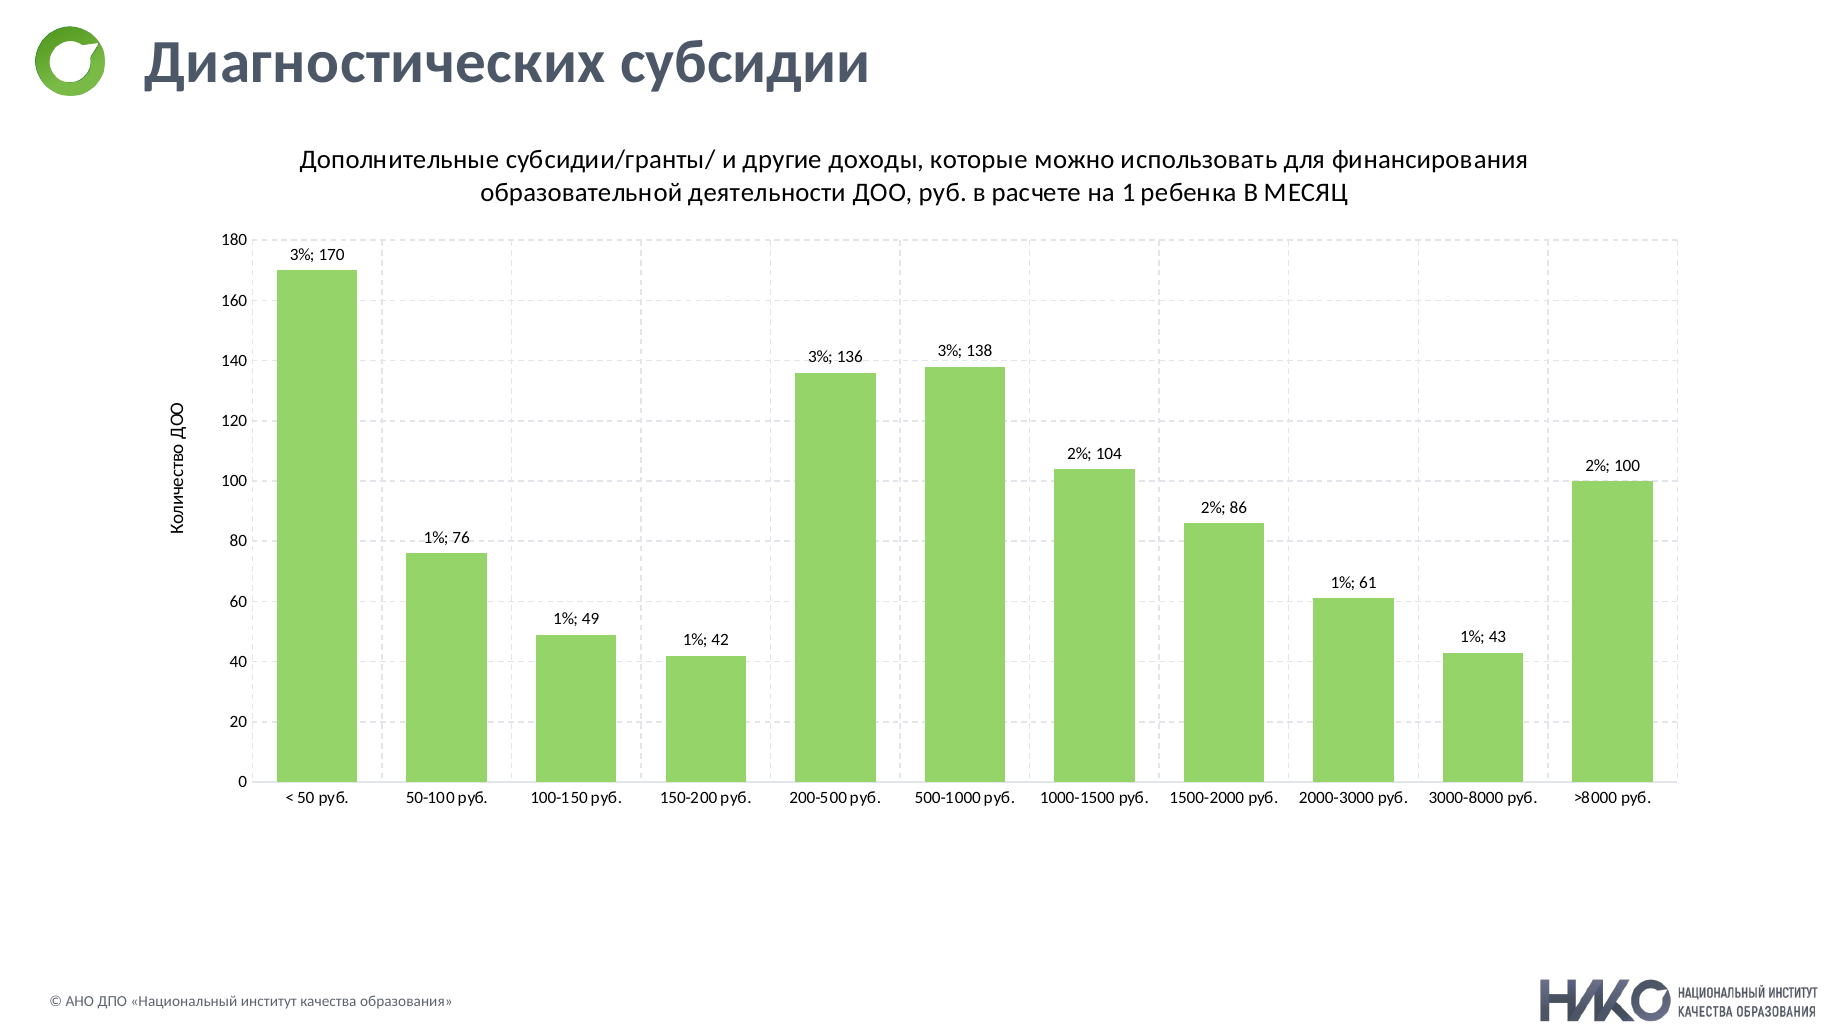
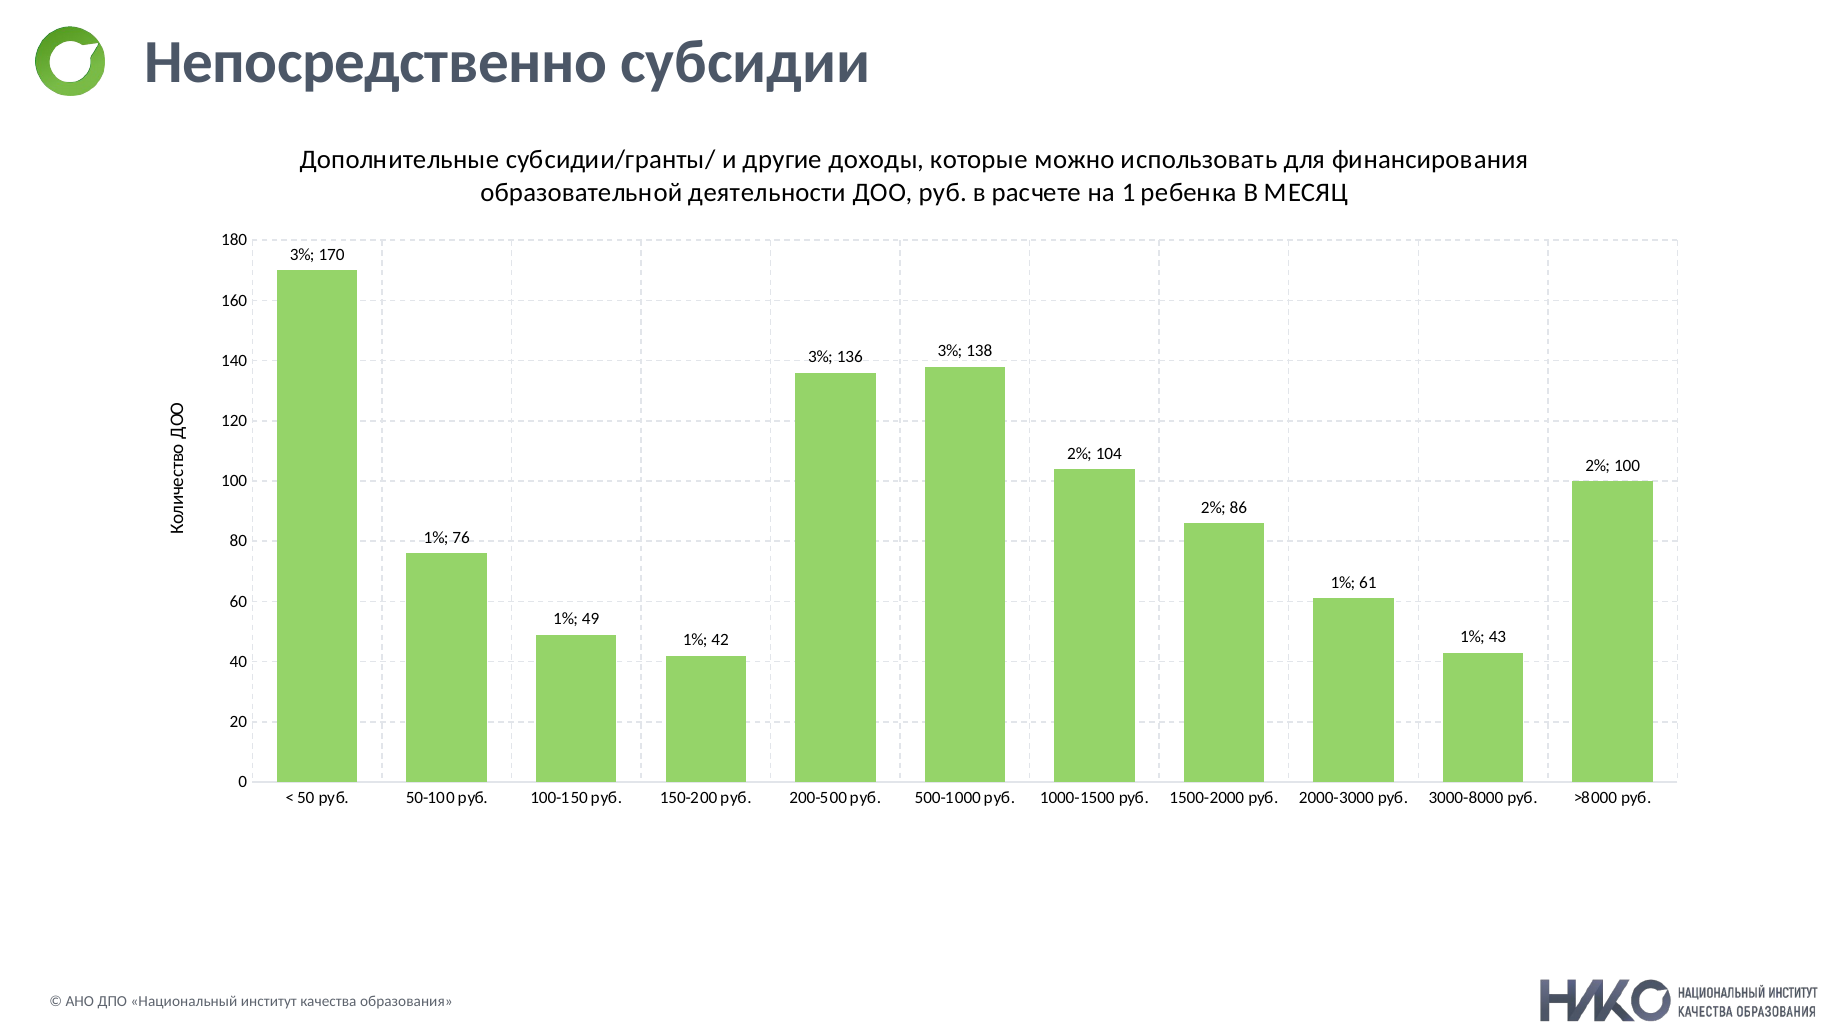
Диагностических: Диагностических -> Непосредственно (376, 62)
